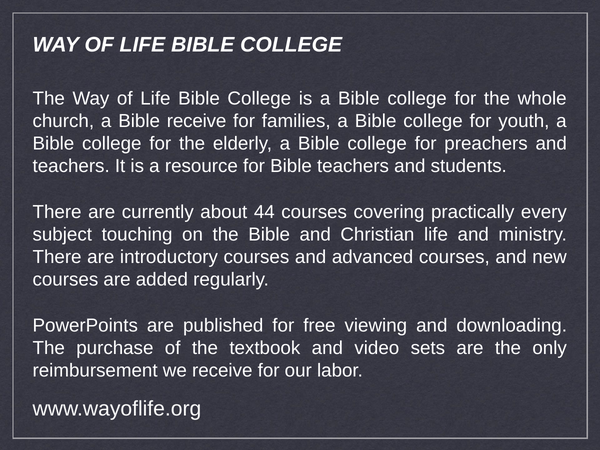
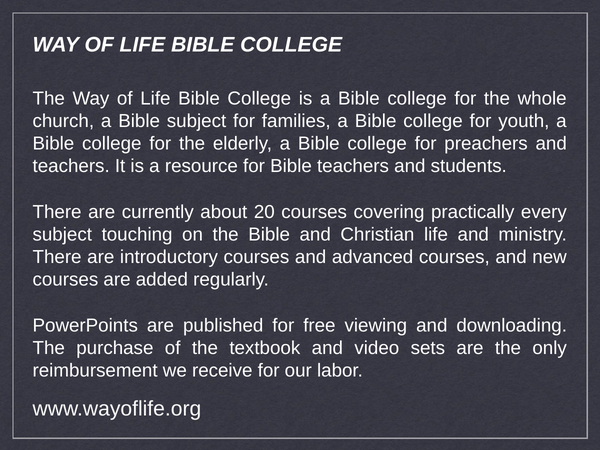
Bible receive: receive -> subject (197, 121)
44: 44 -> 20 (264, 212)
